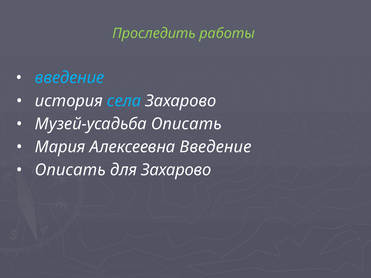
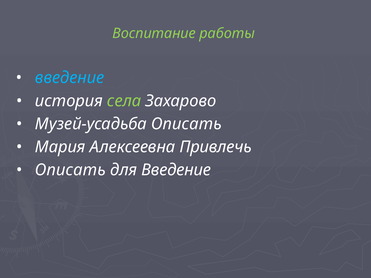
Проследить: Проследить -> Воспитание (154, 33)
села colour: light blue -> light green (124, 101)
Алексеевна Введение: Введение -> Привлечь (216, 147)
для Захарово: Захарово -> Введение (176, 170)
